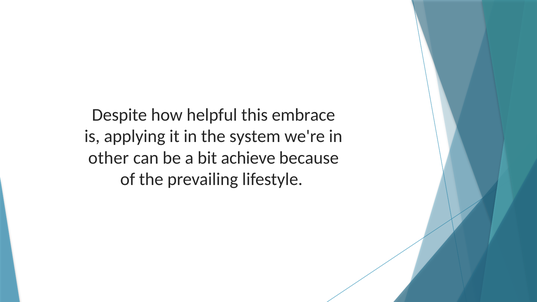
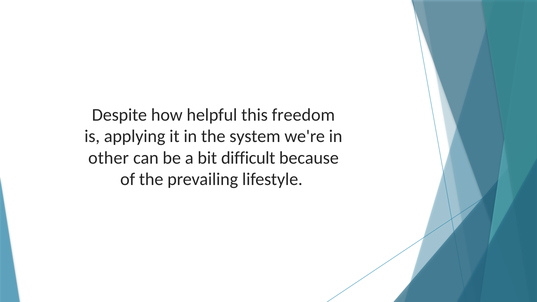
embrace: embrace -> freedom (303, 115)
achieve: achieve -> difficult (248, 158)
